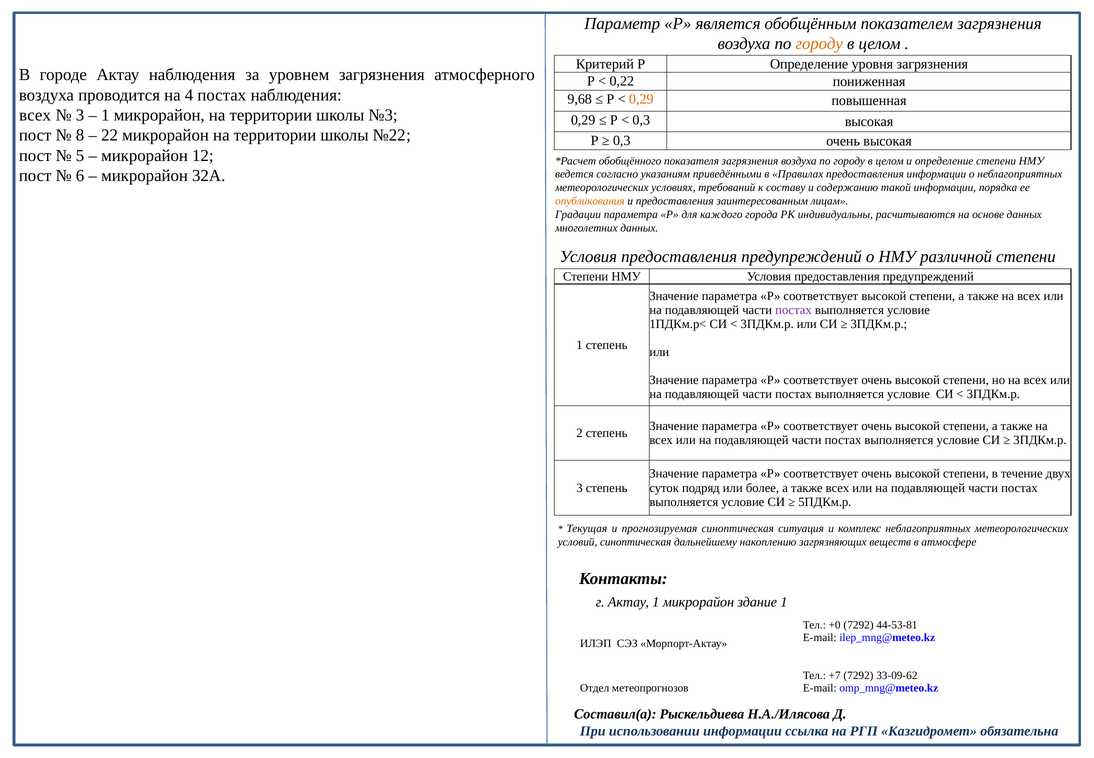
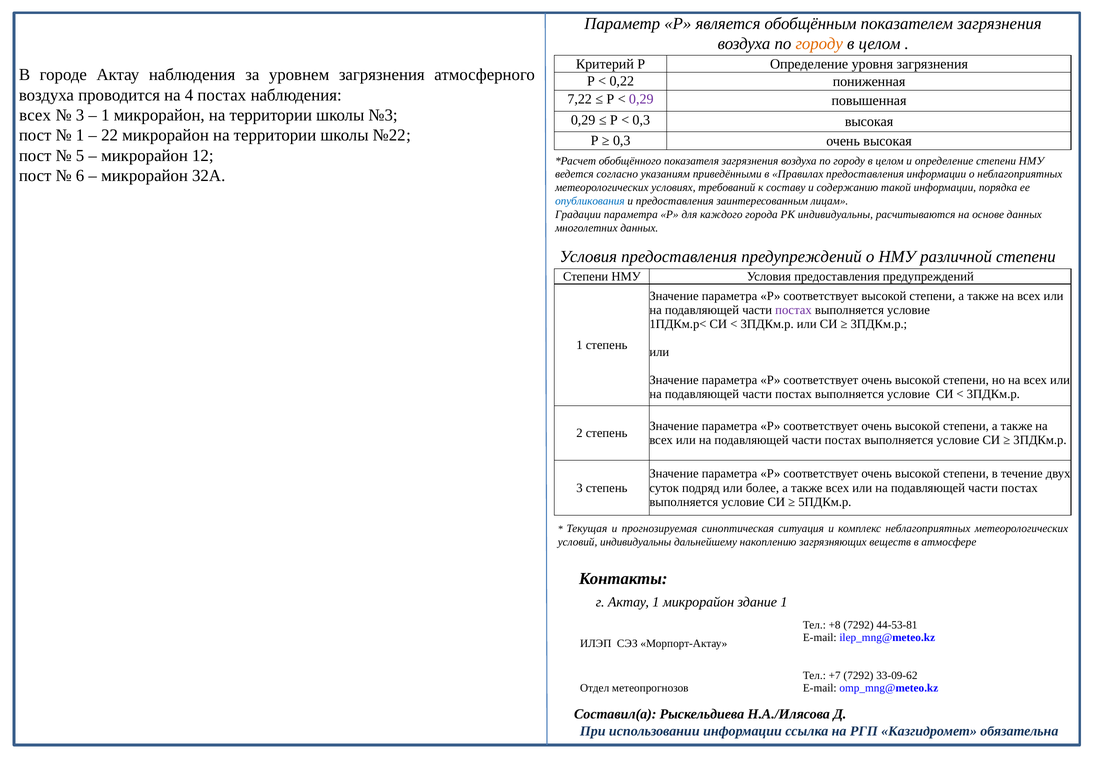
9,68: 9,68 -> 7,22 (580, 99)
0,29 colour: orange -> purple (641, 99)
8: 8 -> 1 (80, 135)
опубликования colour: orange -> blue (590, 201)
условий синоптическая: синоптическая -> индивидуальны (636, 542)
+0: +0 -> +8 (835, 625)
